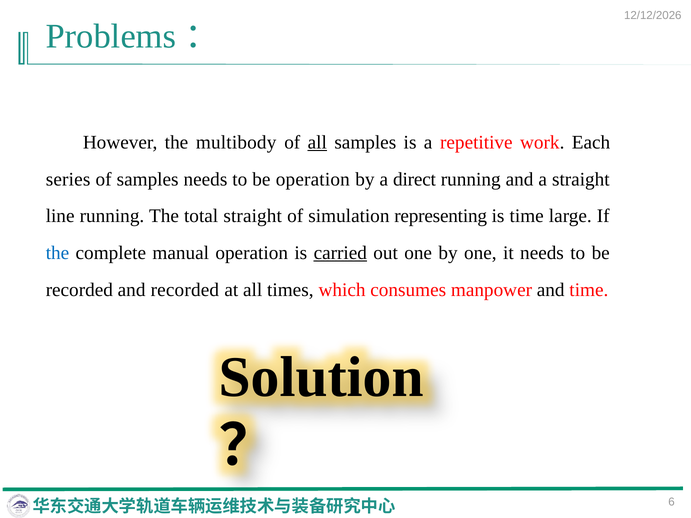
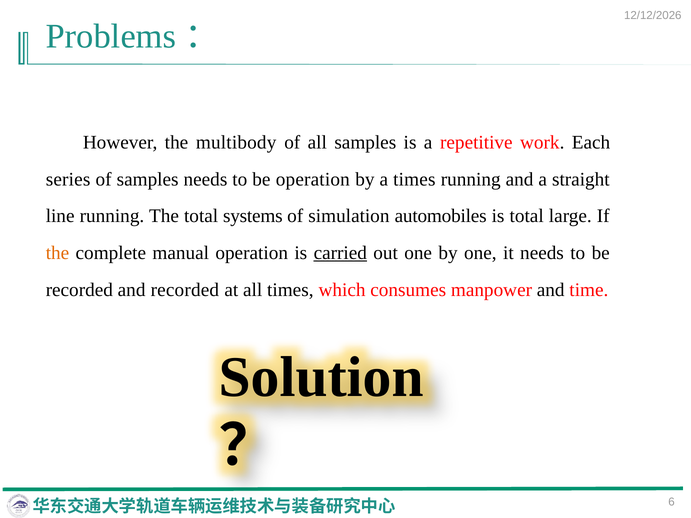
all underline: present -> none (317, 142)
a direct: direct -> times (414, 179)
total straight: straight -> systems (253, 216)
representing: representing -> automobiles (441, 216)
is time: time -> total (527, 216)
the colour: blue -> orange (57, 253)
